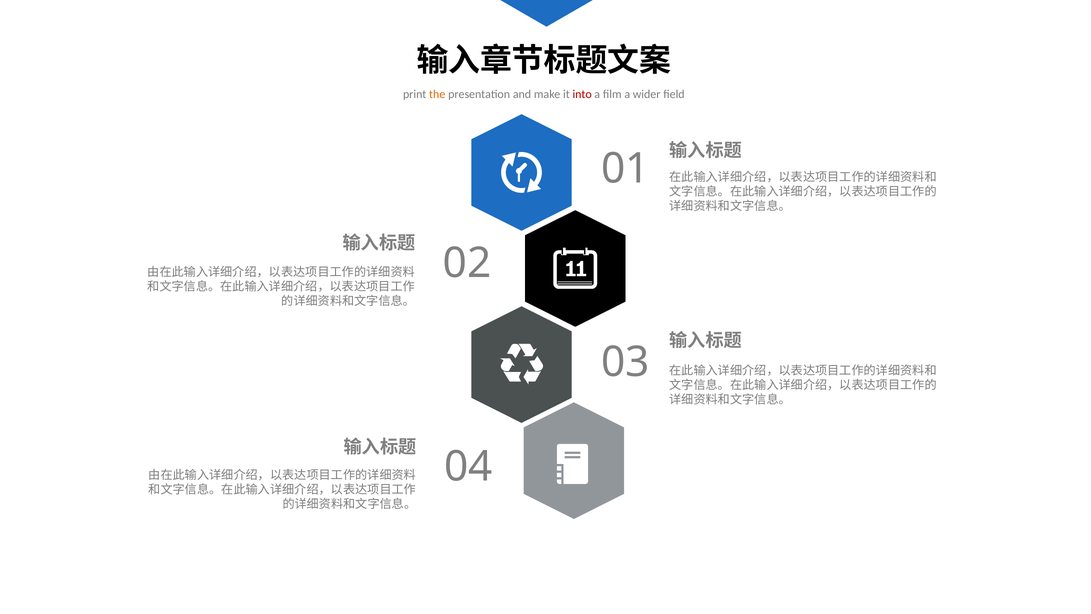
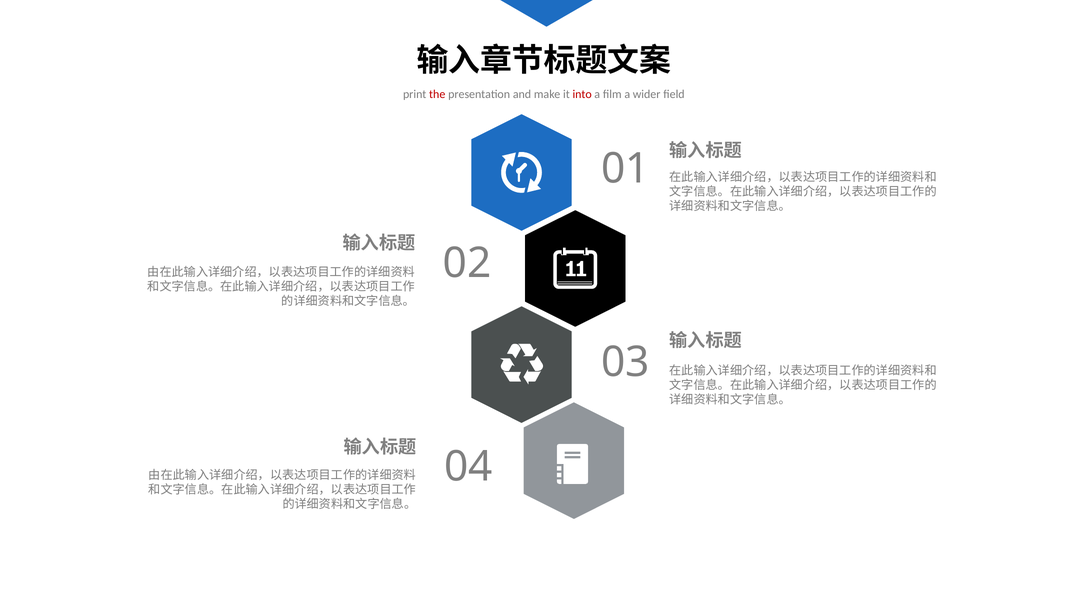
the colour: orange -> red (437, 94)
